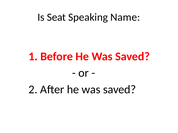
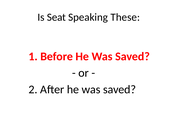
Name: Name -> These (125, 17)
